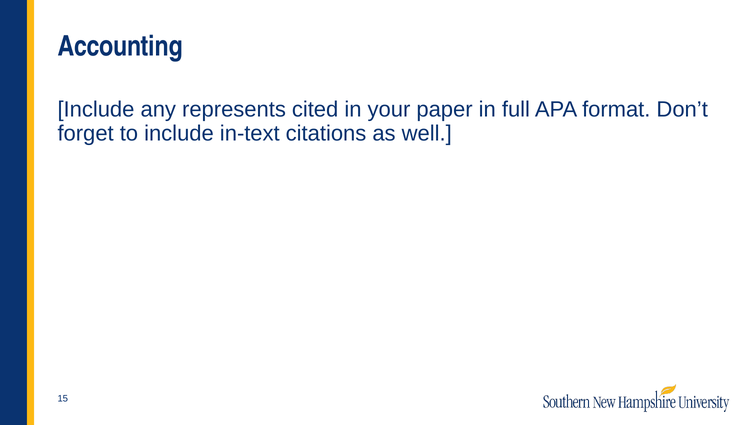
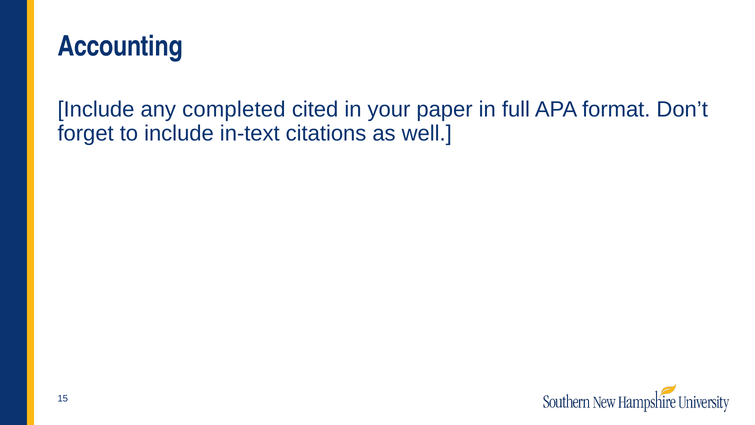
represents: represents -> completed (234, 109)
